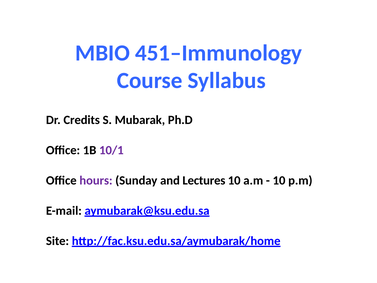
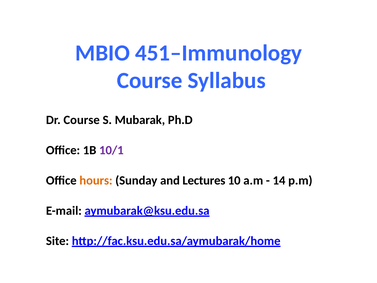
Dr Credits: Credits -> Course (82, 120)
hours colour: purple -> orange (96, 180)
10: 10 -> 14 (279, 180)
